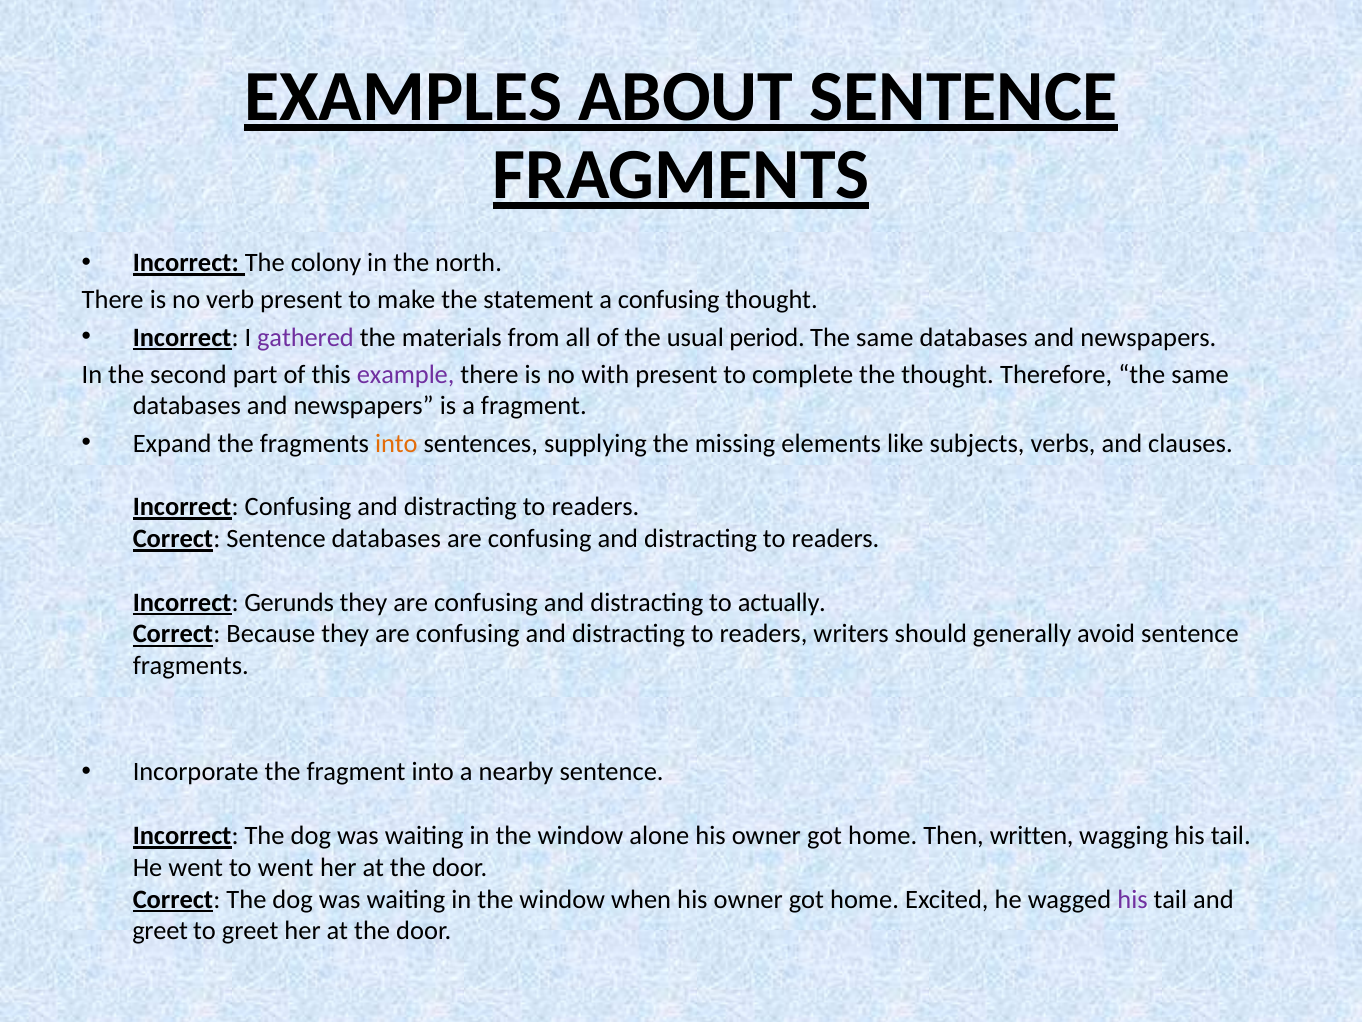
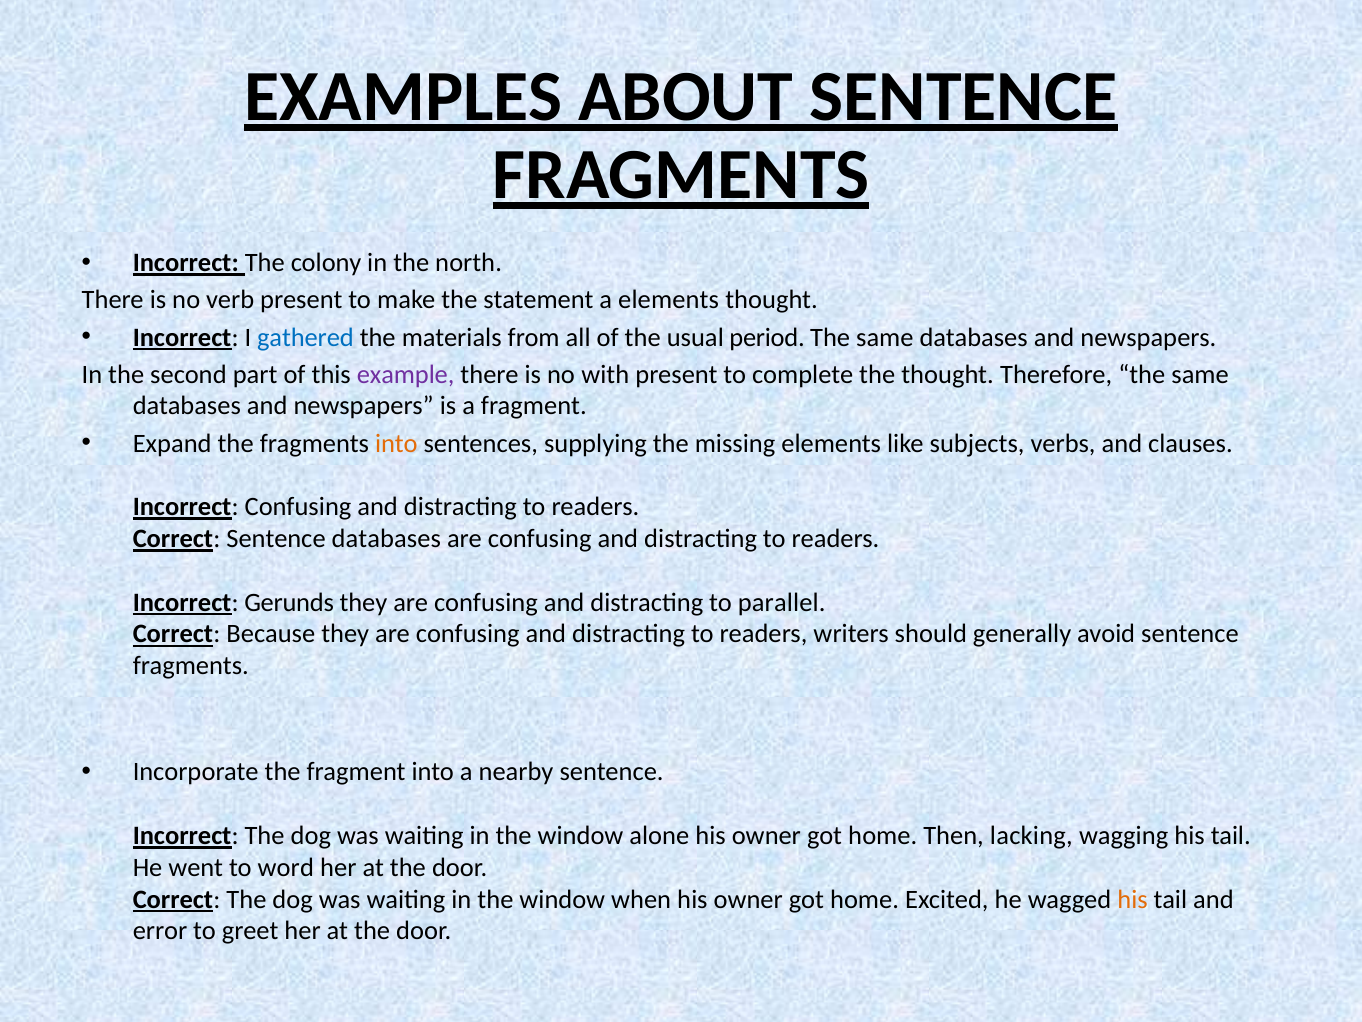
a confusing: confusing -> elements (669, 300)
gathered colour: purple -> blue (305, 337)
actually: actually -> parallel (782, 602)
written: written -> lacking (1031, 835)
to went: went -> word (286, 867)
his colour: purple -> orange (1133, 899)
greet: greet -> error (160, 931)
